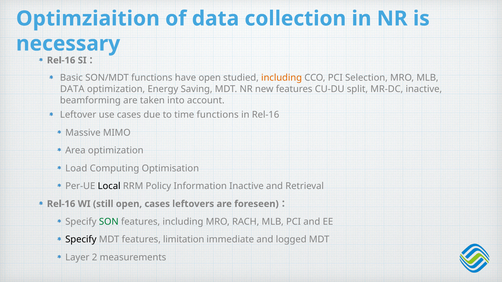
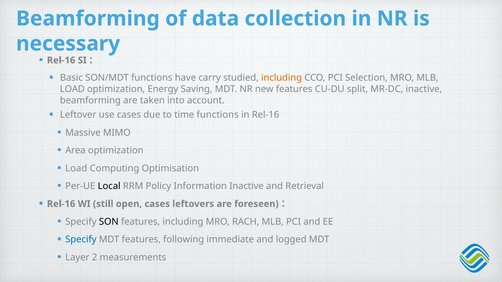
Optimziaition: Optimziaition -> Beamforming (88, 19)
have open: open -> carry (210, 78)
DATA: DATA -> LOAD (72, 89)
SON colour: green -> black (109, 222)
Specify colour: black -> blue (81, 240)
limitation: limitation -> following (184, 240)
